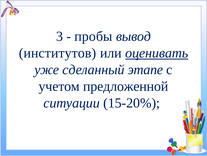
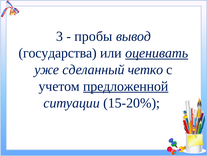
институтов: институтов -> государства (58, 53)
этапе: этапе -> четко (145, 69)
предложенной underline: none -> present (126, 86)
